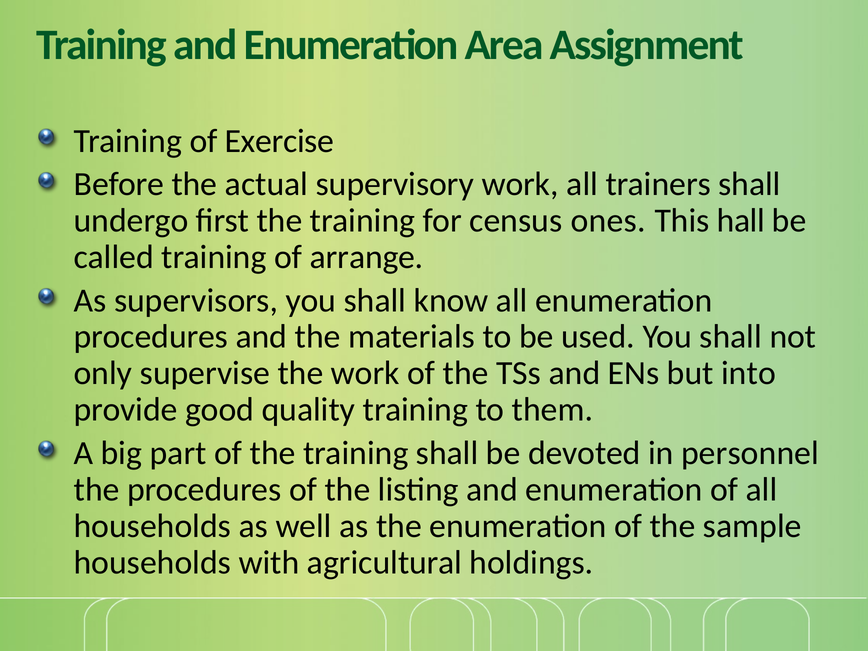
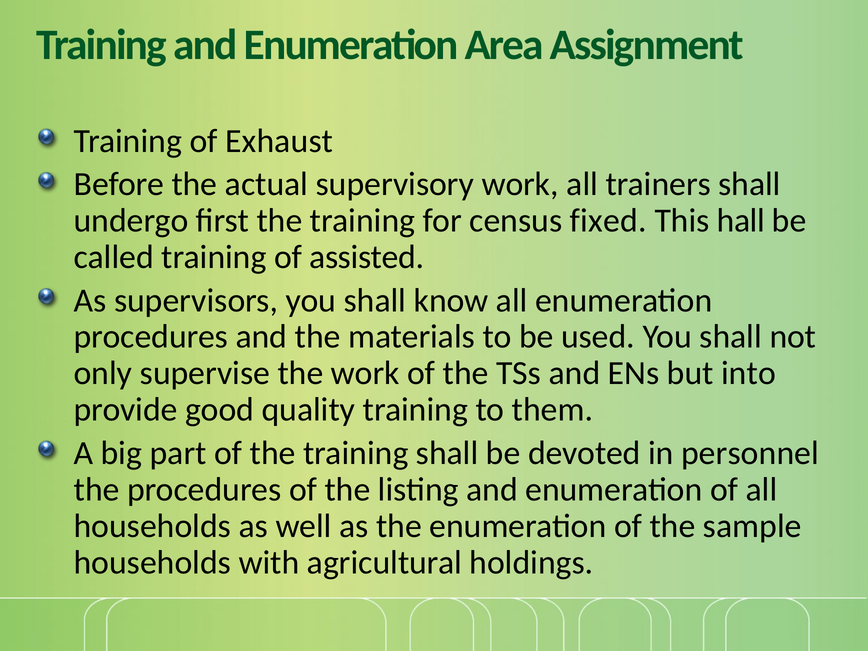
Exercise: Exercise -> Exhaust (279, 141)
ones: ones -> fixed (608, 221)
arrange: arrange -> assisted (367, 257)
